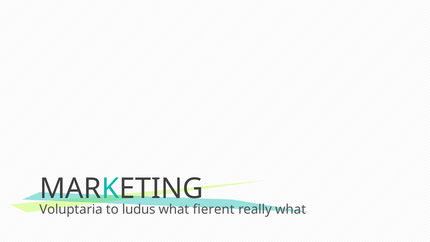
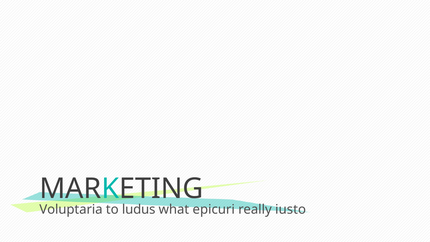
fierent: fierent -> epicuri (214, 210)
really what: what -> iusto (291, 210)
